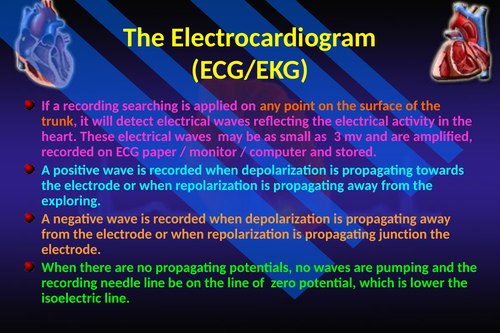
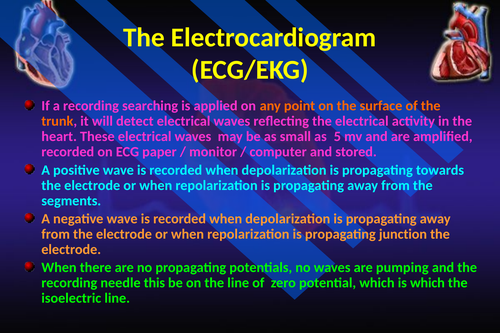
3: 3 -> 5 (337, 137)
exploring: exploring -> segments (71, 201)
needle line: line -> this (154, 283)
is lower: lower -> which (427, 283)
